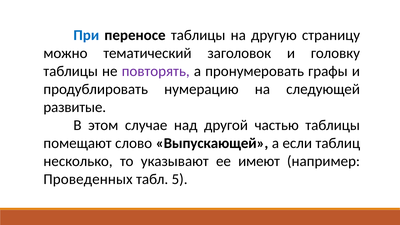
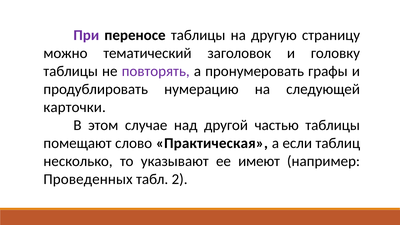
При colour: blue -> purple (86, 35)
развитые: развитые -> карточки (75, 107)
Выпускающей: Выпускающей -> Практическая (212, 143)
5: 5 -> 2 (180, 179)
